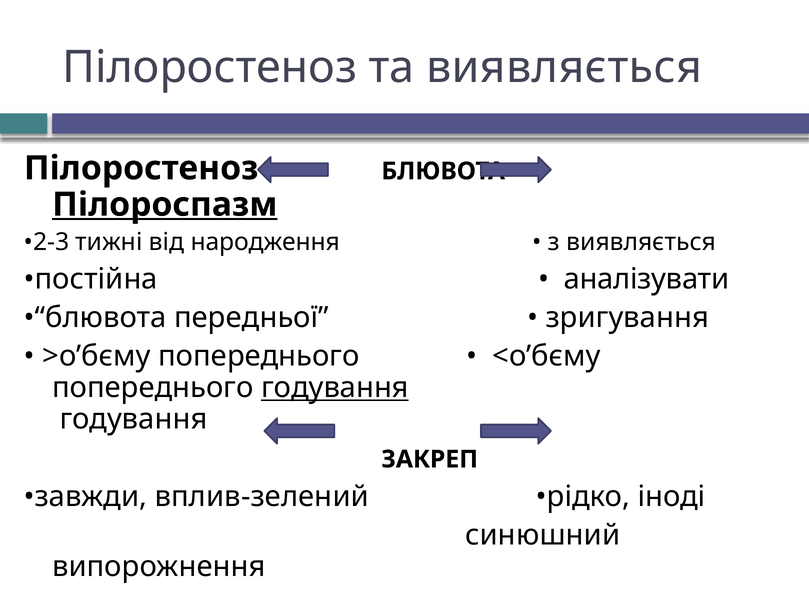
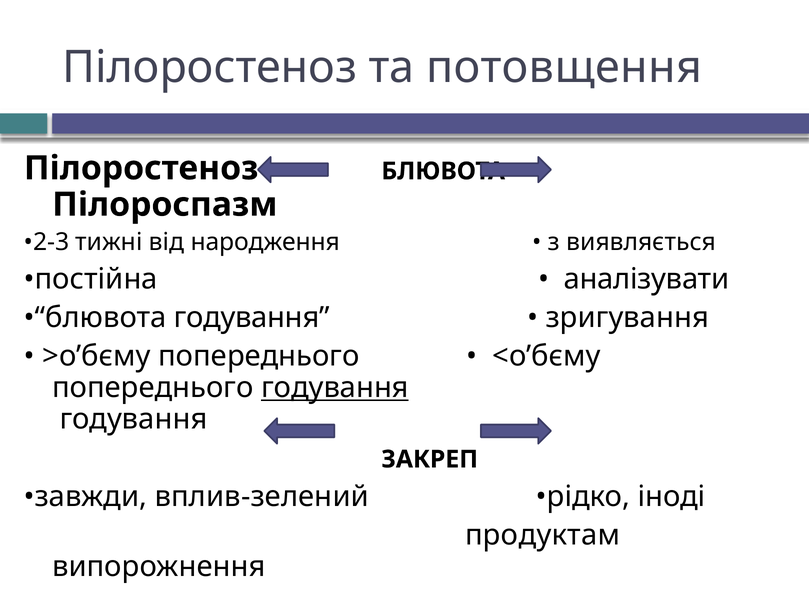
та виявляється: виявляється -> потовщення (564, 67)
Пілороспазм underline: present -> none (165, 205)
•“блювота передньої: передньої -> годування (252, 317)
синюшний: синюшний -> продуктам (543, 535)
